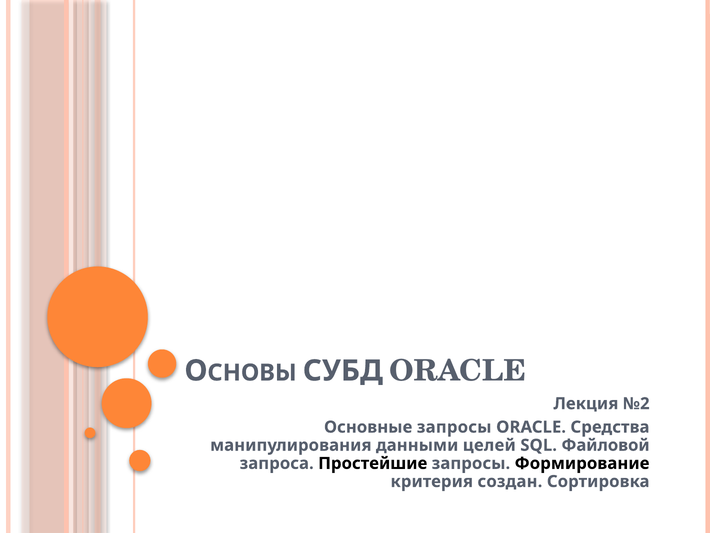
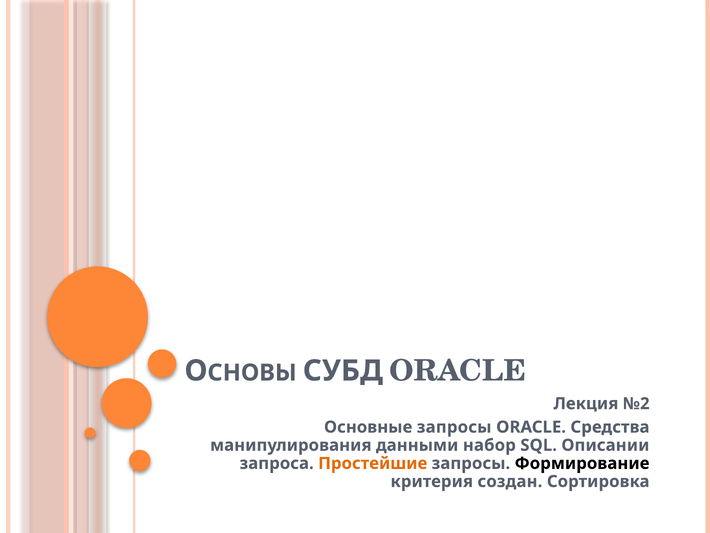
целей: целей -> набор (489, 445)
Файловой: Файловой -> Описании (605, 445)
Простейшие colour: black -> orange (373, 463)
